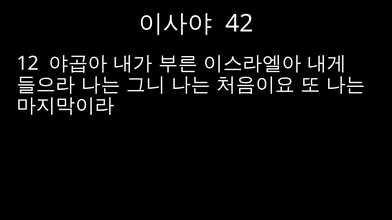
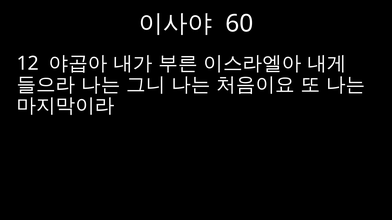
42: 42 -> 60 (239, 24)
